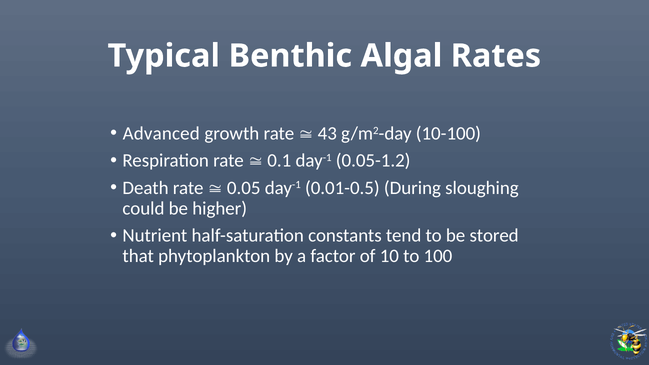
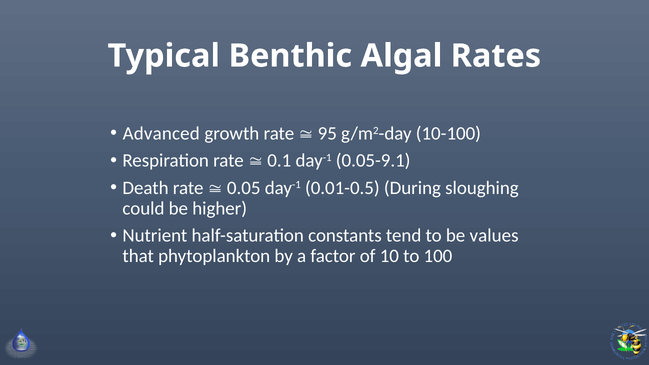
43: 43 -> 95 (327, 133)
0.05-1.2: 0.05-1.2 -> 0.05-9.1 (373, 161)
stored: stored -> values (494, 236)
